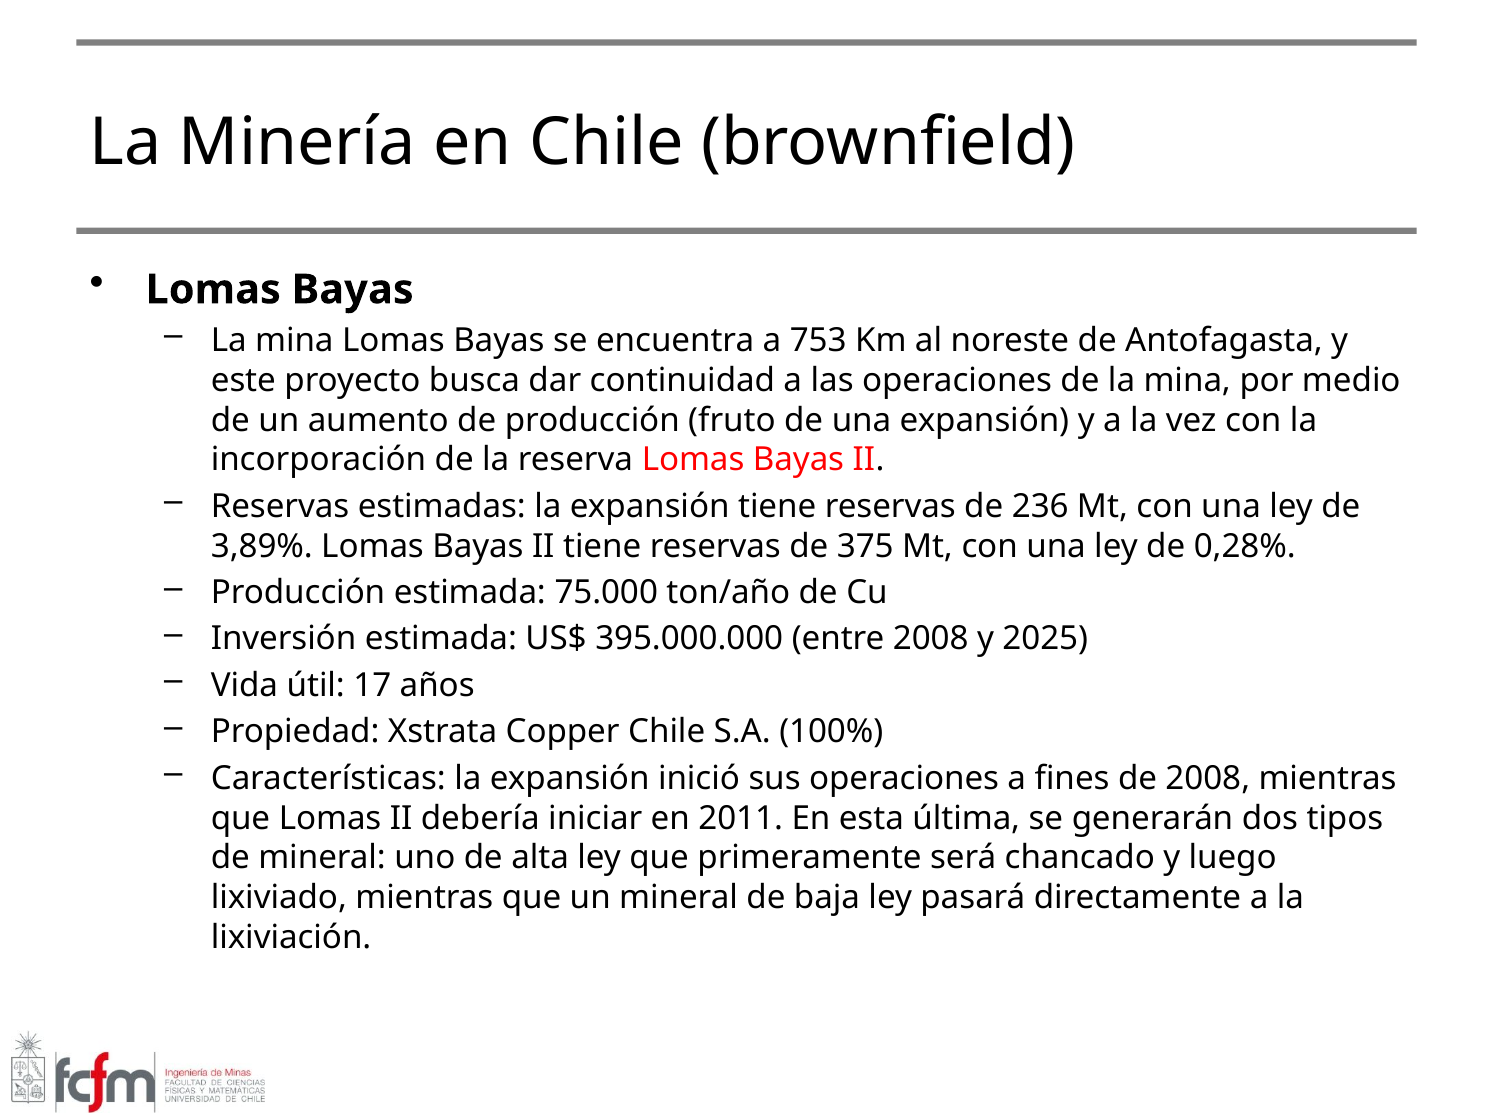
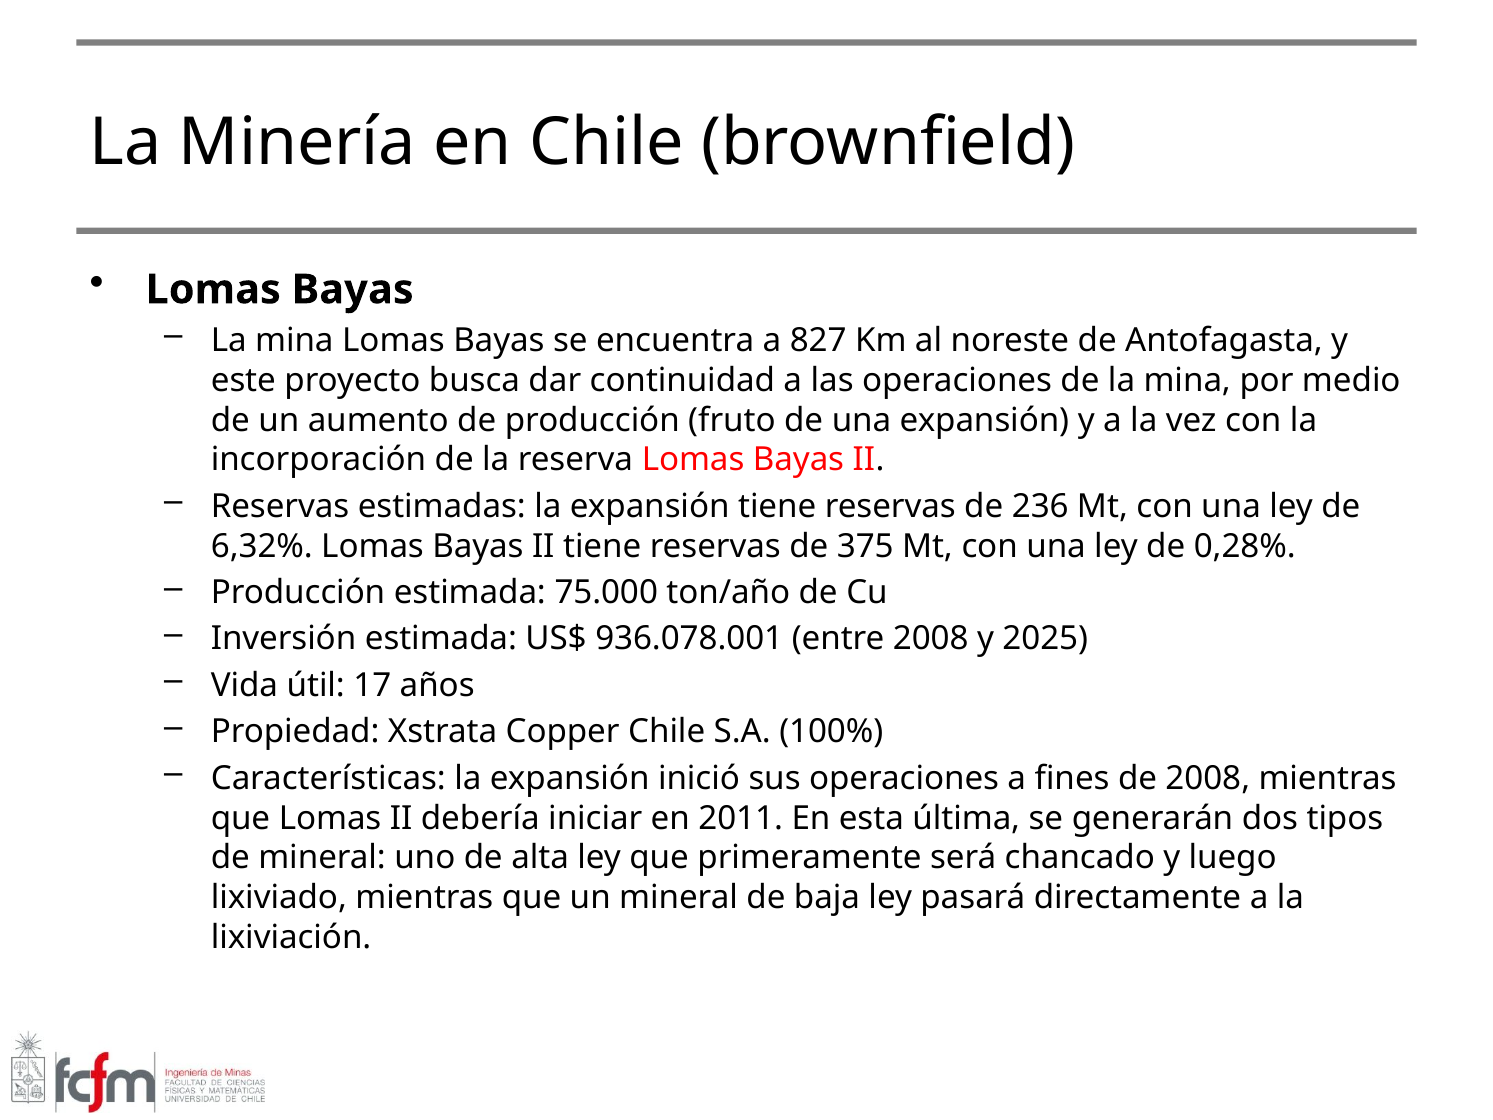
753: 753 -> 827 (818, 340)
3,89%: 3,89% -> 6,32% (262, 546)
395.000.000: 395.000.000 -> 936.078.001 (689, 639)
